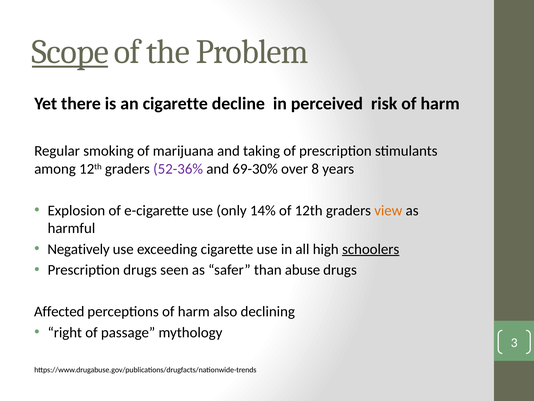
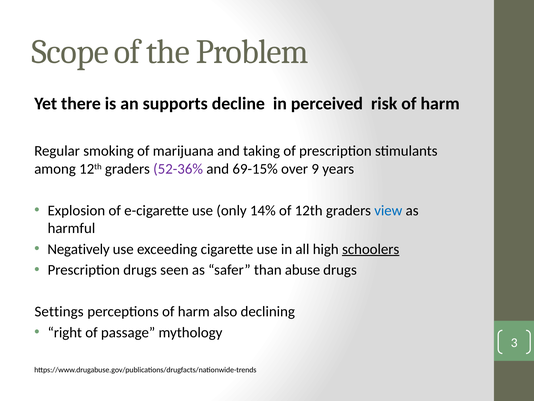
Scope underline: present -> none (70, 52)
an cigarette: cigarette -> supports (175, 104)
69-30%: 69-30% -> 69-15% (255, 169)
8: 8 -> 9 (315, 169)
view colour: orange -> blue (388, 210)
Affected: Affected -> Settings (59, 311)
